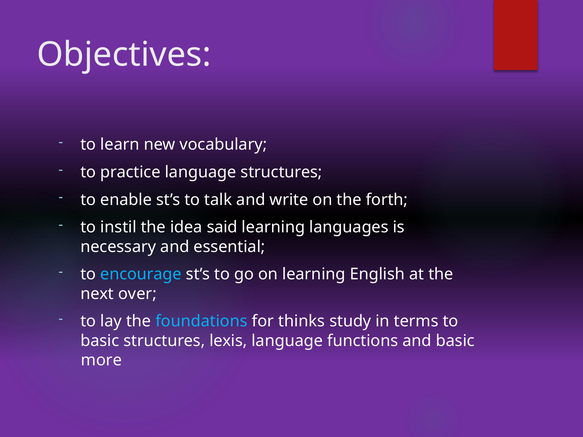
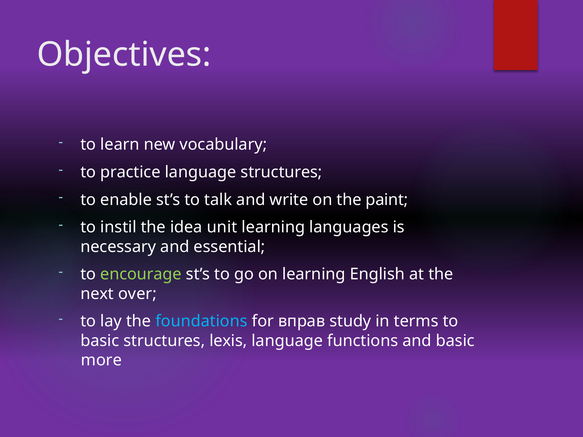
forth: forth -> paint (387, 200)
said: said -> unit (222, 227)
encourage colour: light blue -> light green (141, 274)
thinks: thinks -> вправ (302, 321)
